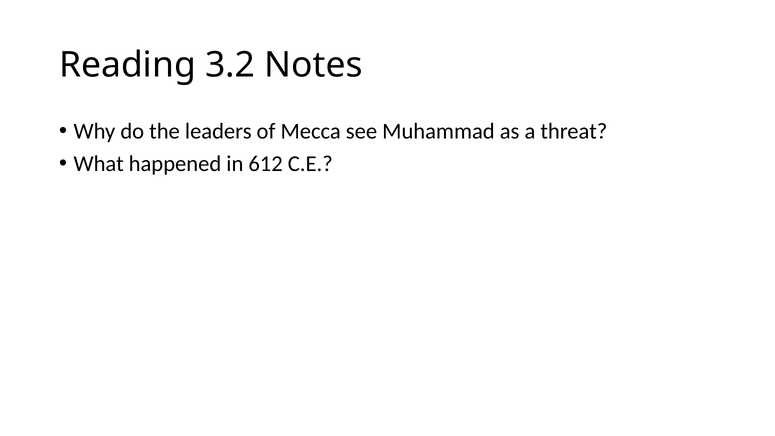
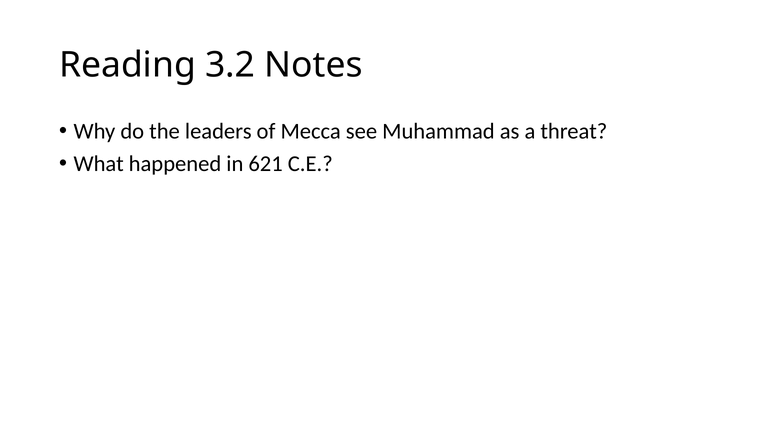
612: 612 -> 621 (266, 164)
